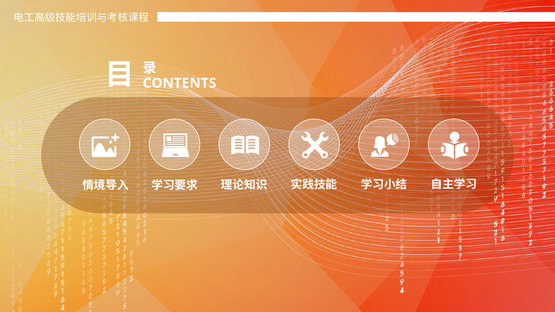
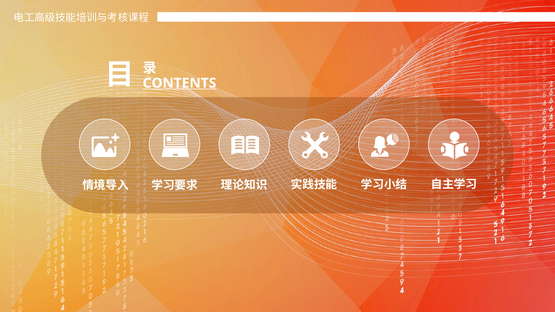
CONTENTS underline: none -> present (180, 83)
